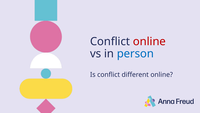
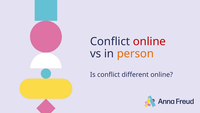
person colour: blue -> orange (135, 54)
